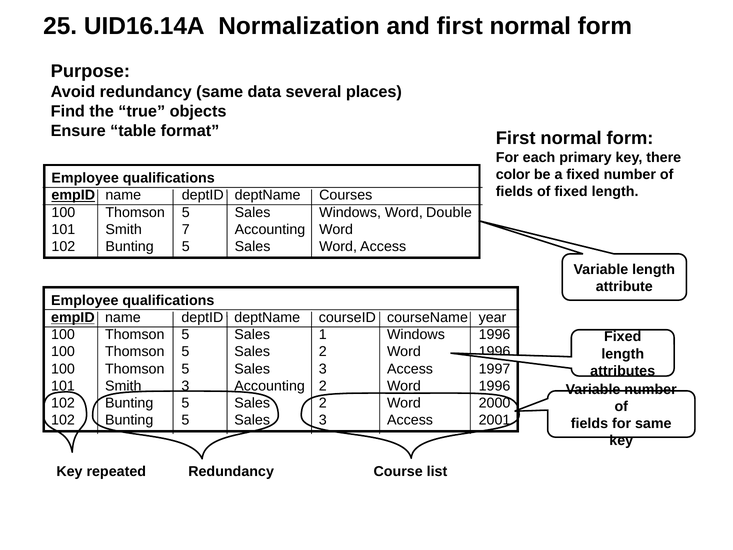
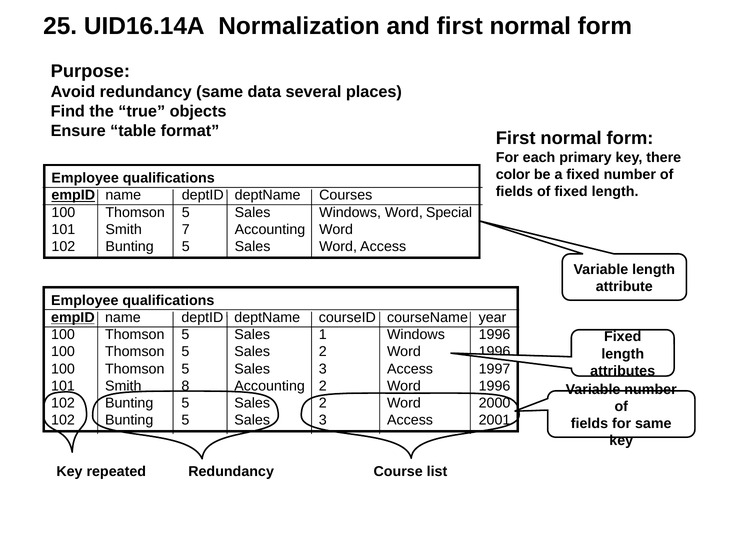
Double: Double -> Special (449, 212)
Smith 3: 3 -> 8 (185, 386)
